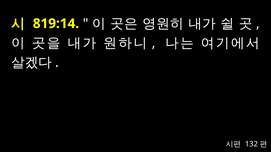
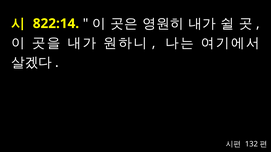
819:14: 819:14 -> 822:14 (56, 24)
